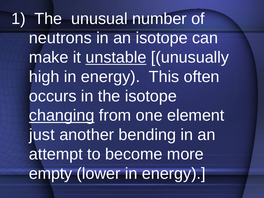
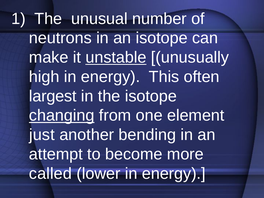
occurs: occurs -> largest (53, 96)
empty: empty -> called (50, 174)
